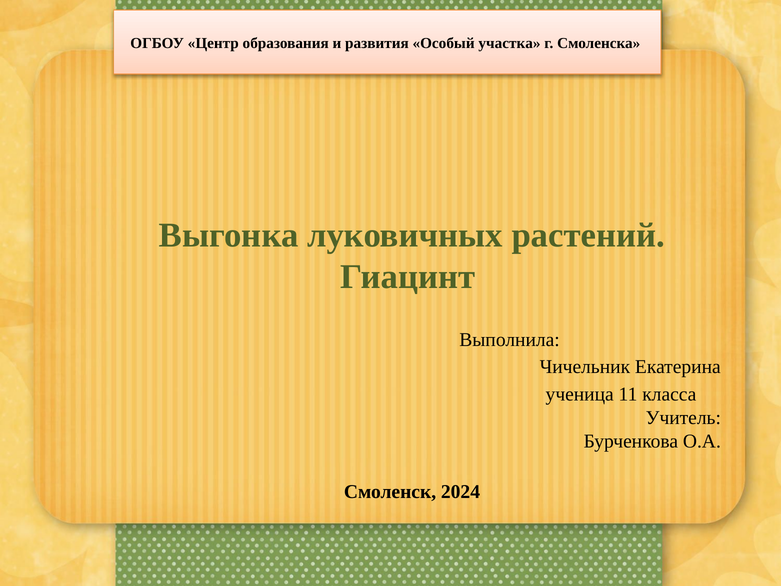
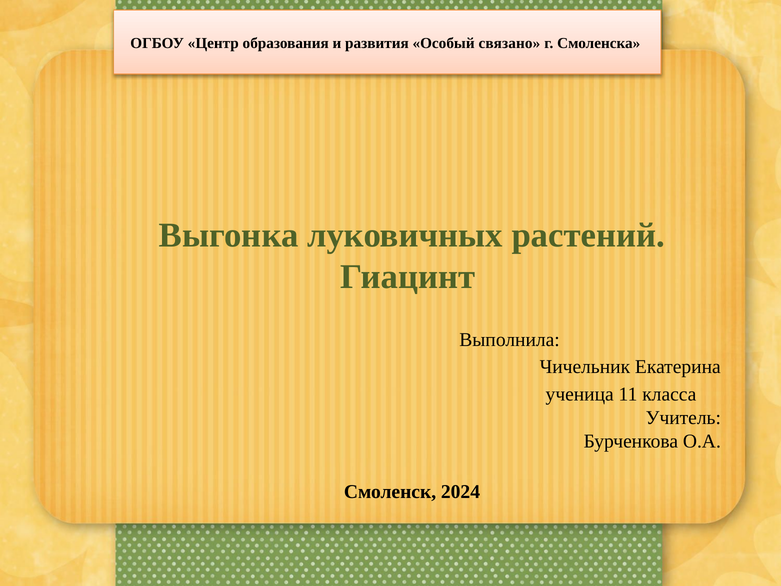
участка: участка -> связано (509, 43)
